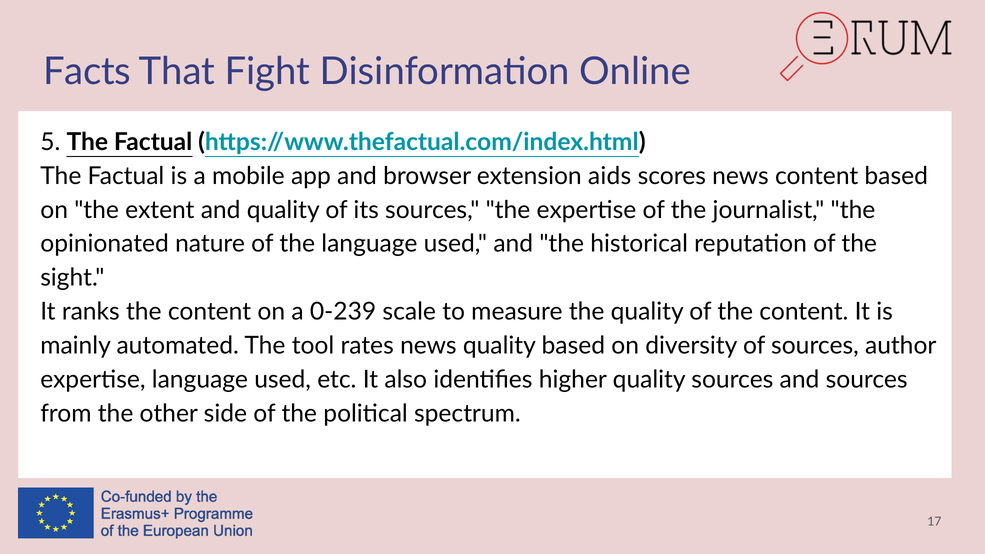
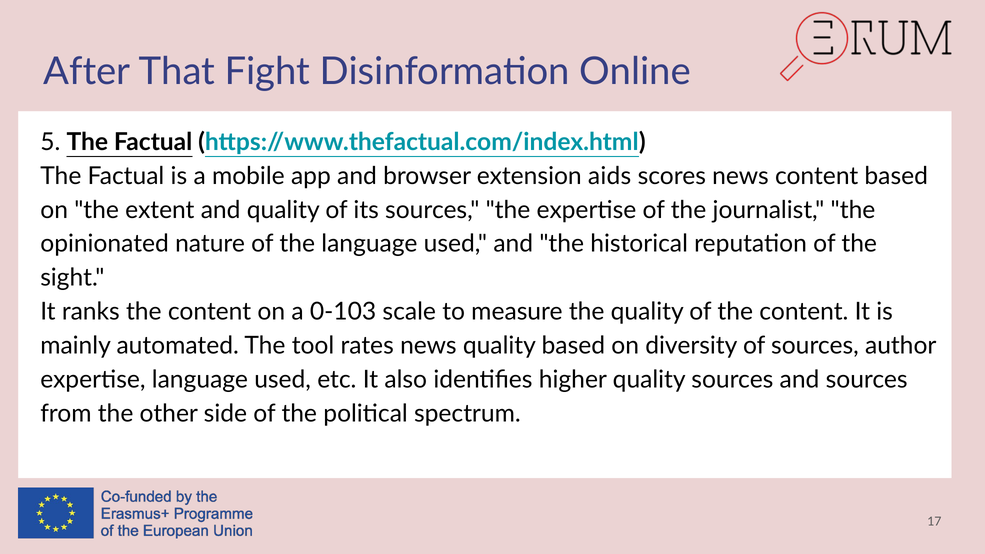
Facts: Facts -> After (87, 72)
0-239: 0-239 -> 0-103 (343, 312)
